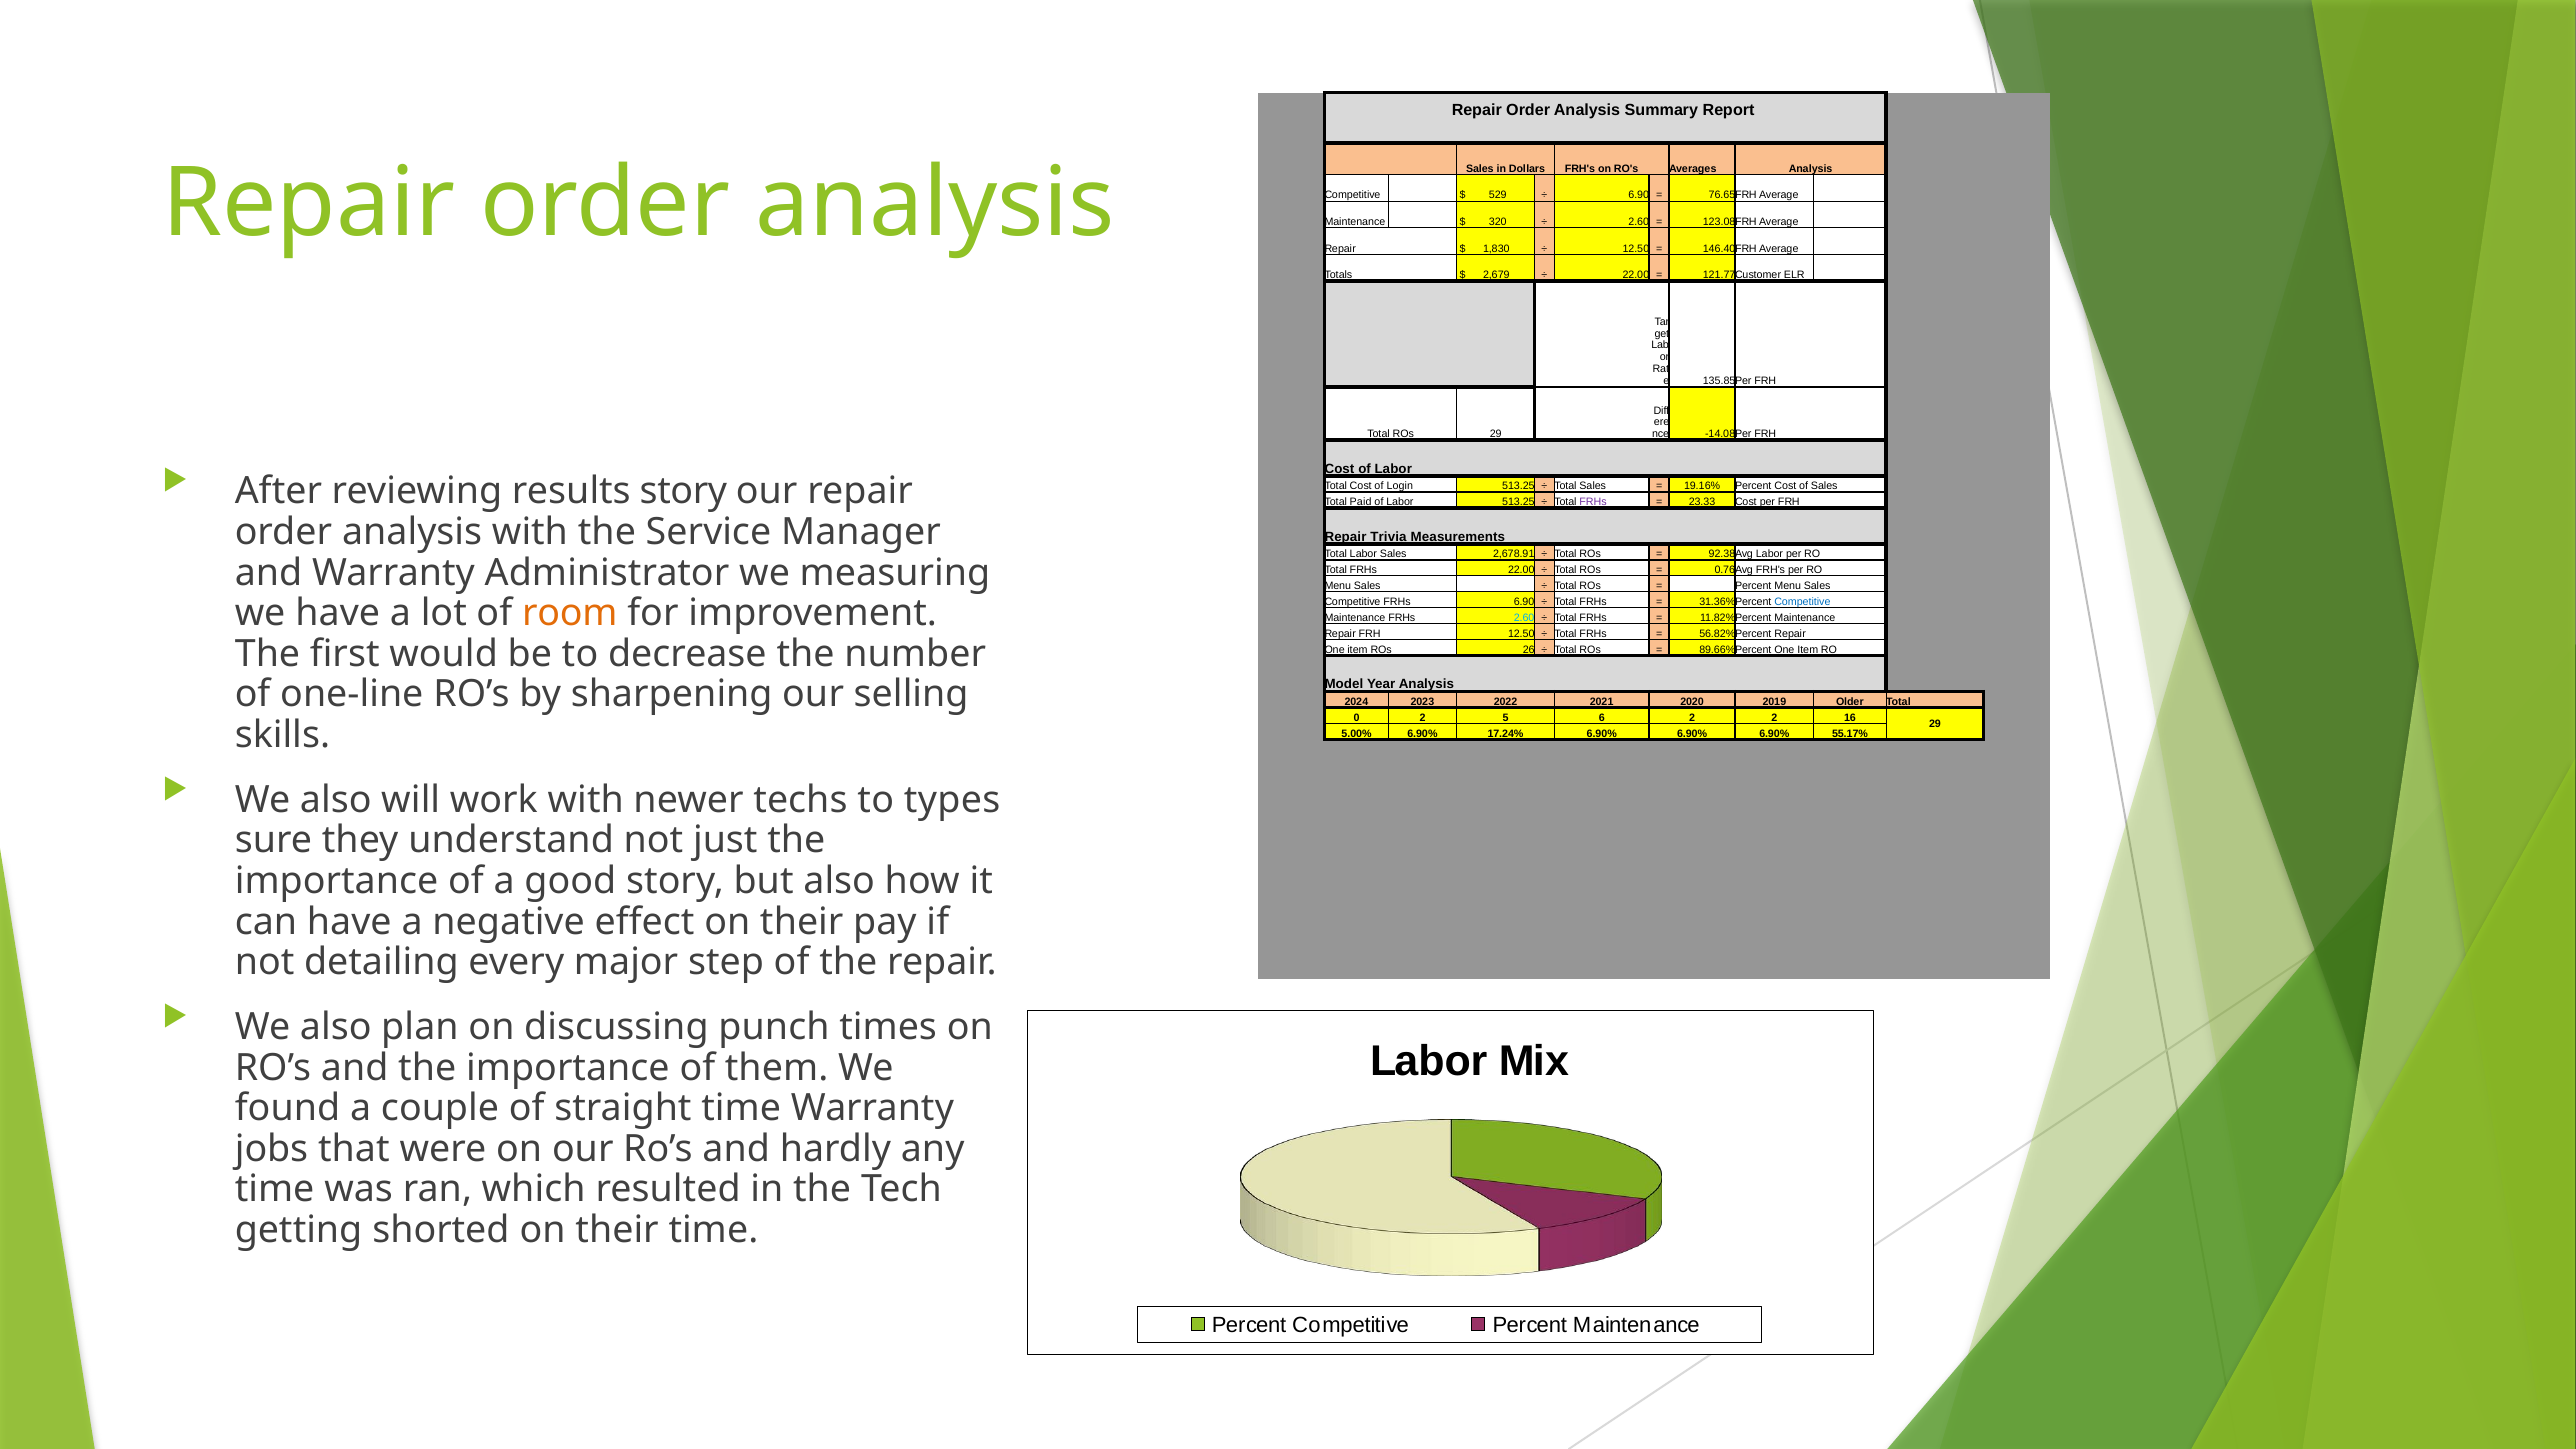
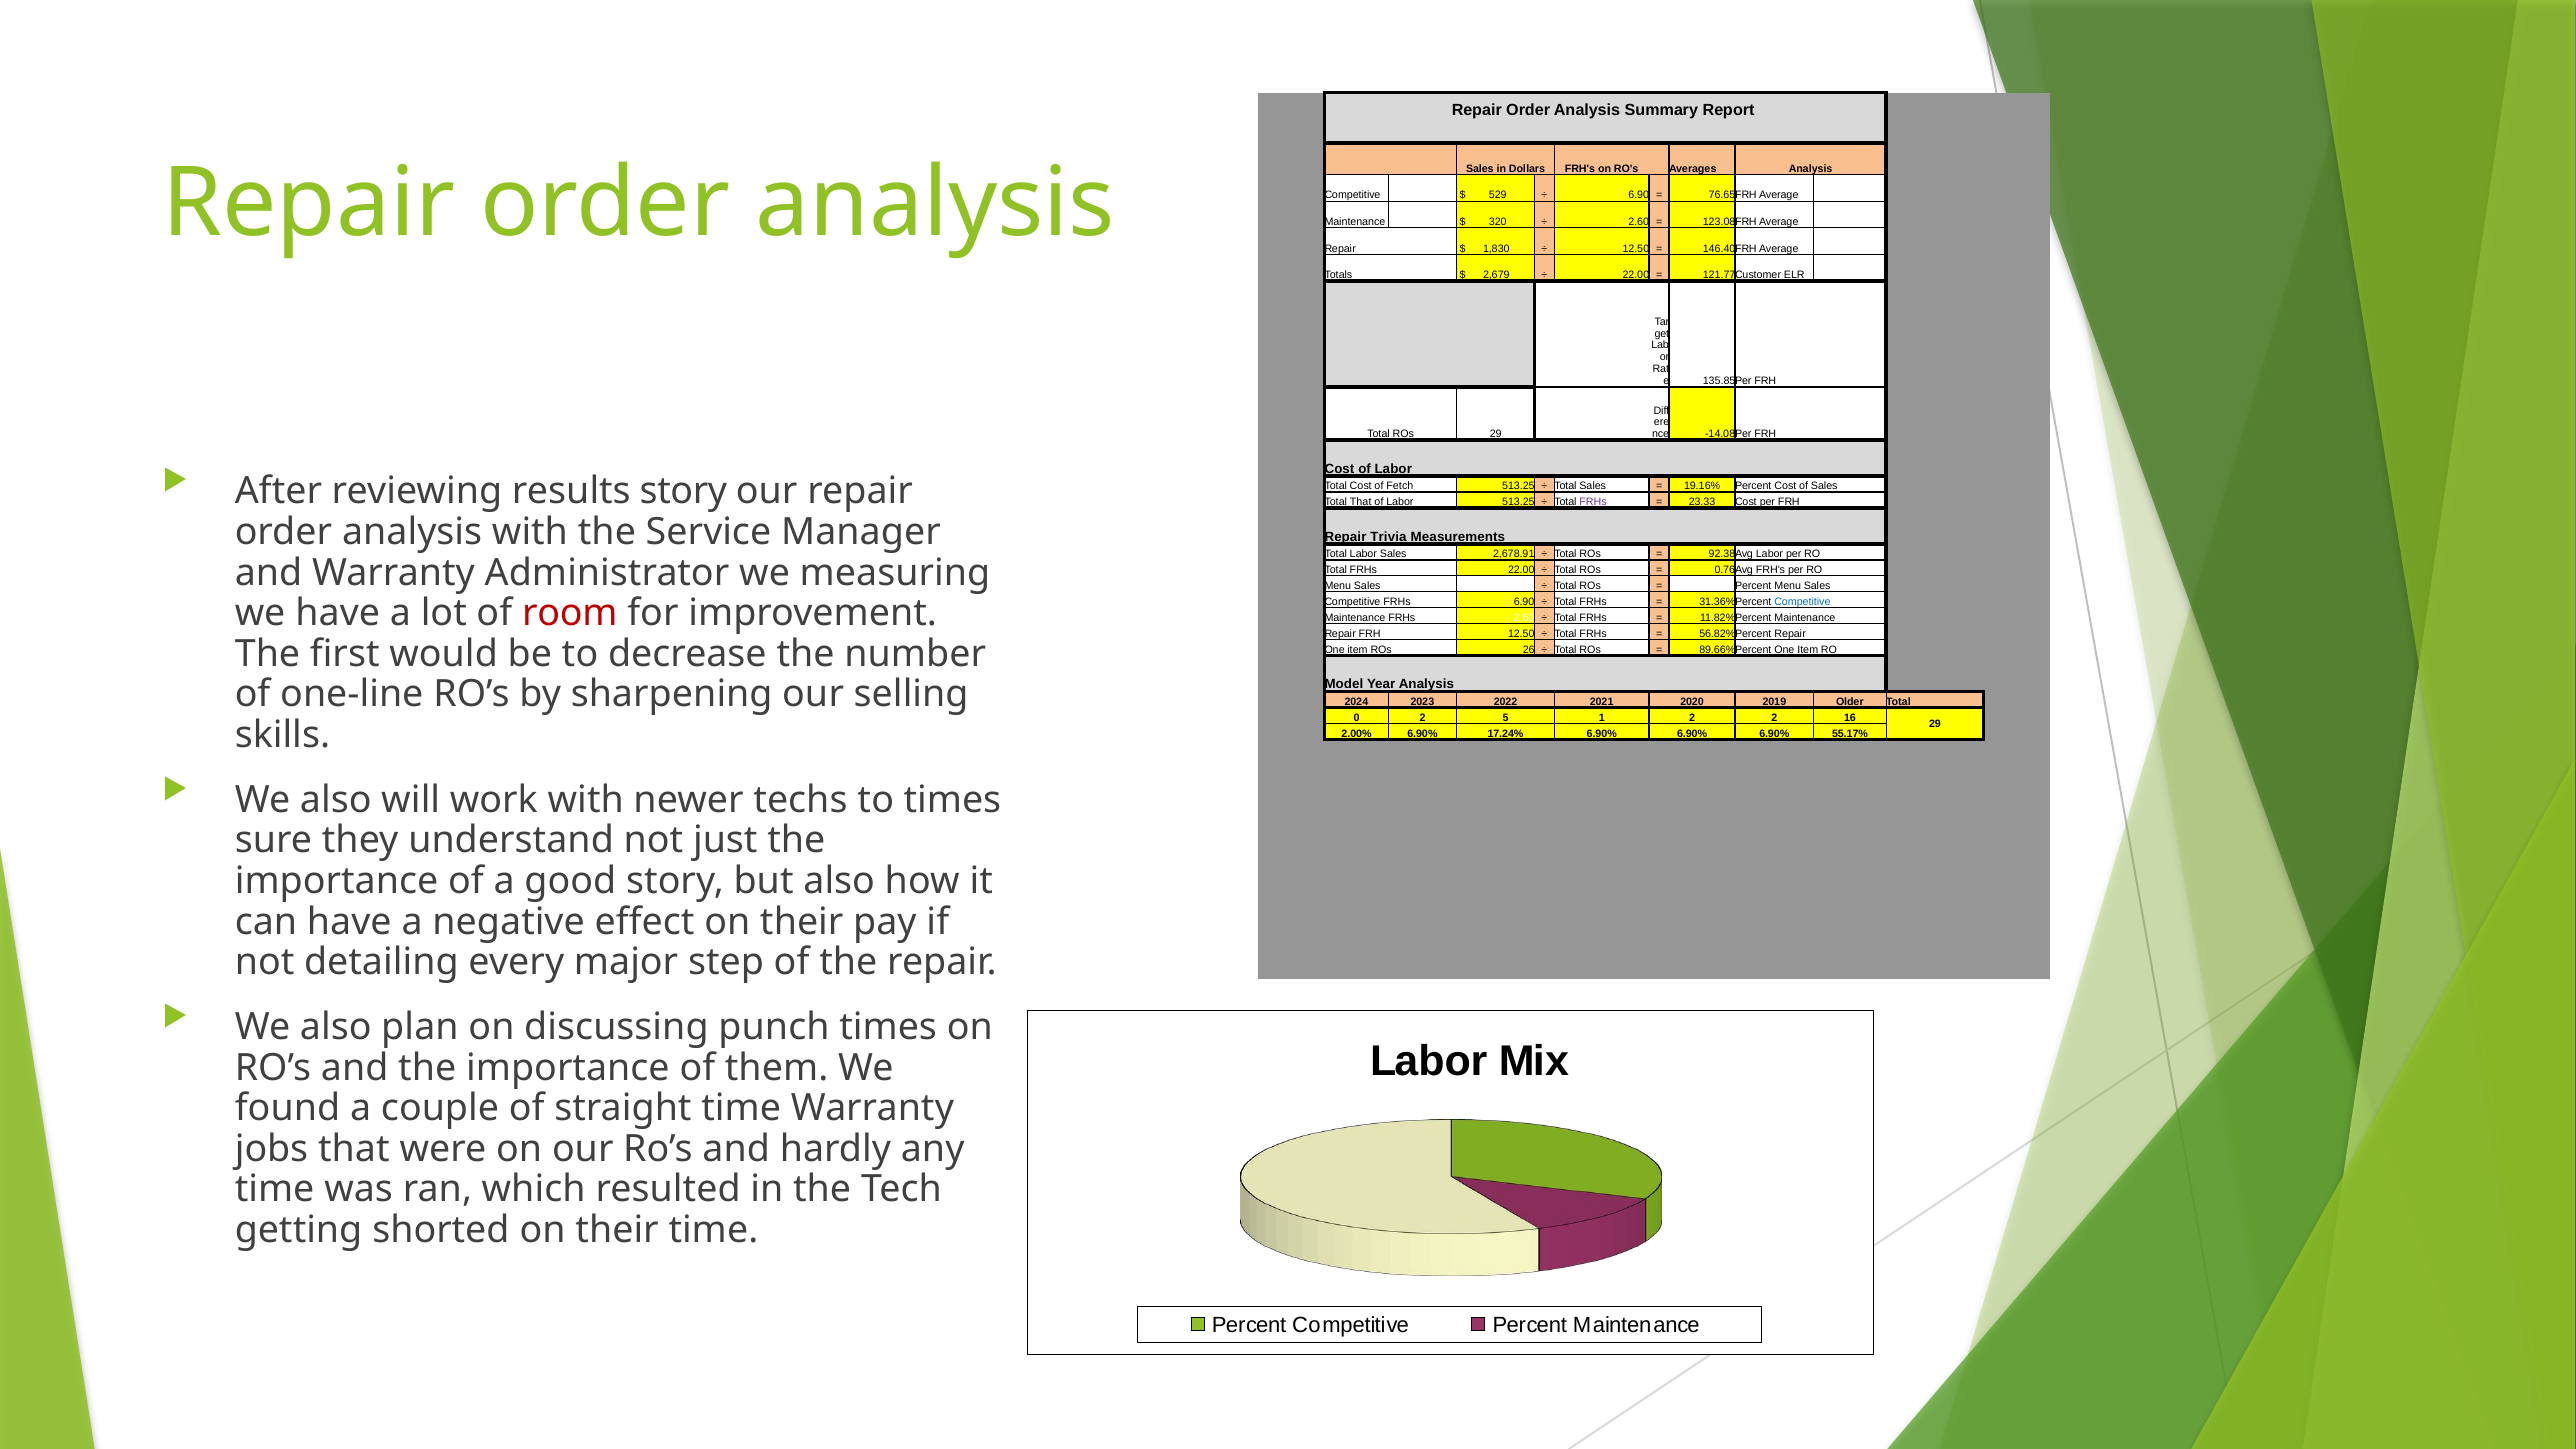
Login: Login -> Fetch (1400, 486)
Total Paid: Paid -> That (1361, 502)
room colour: orange -> red (570, 613)
2.60 colour: light blue -> white (1524, 618)
6: 6 -> 1 (1602, 718)
5.00%: 5.00% -> 2.00% (1357, 734)
to types: types -> times (952, 800)
